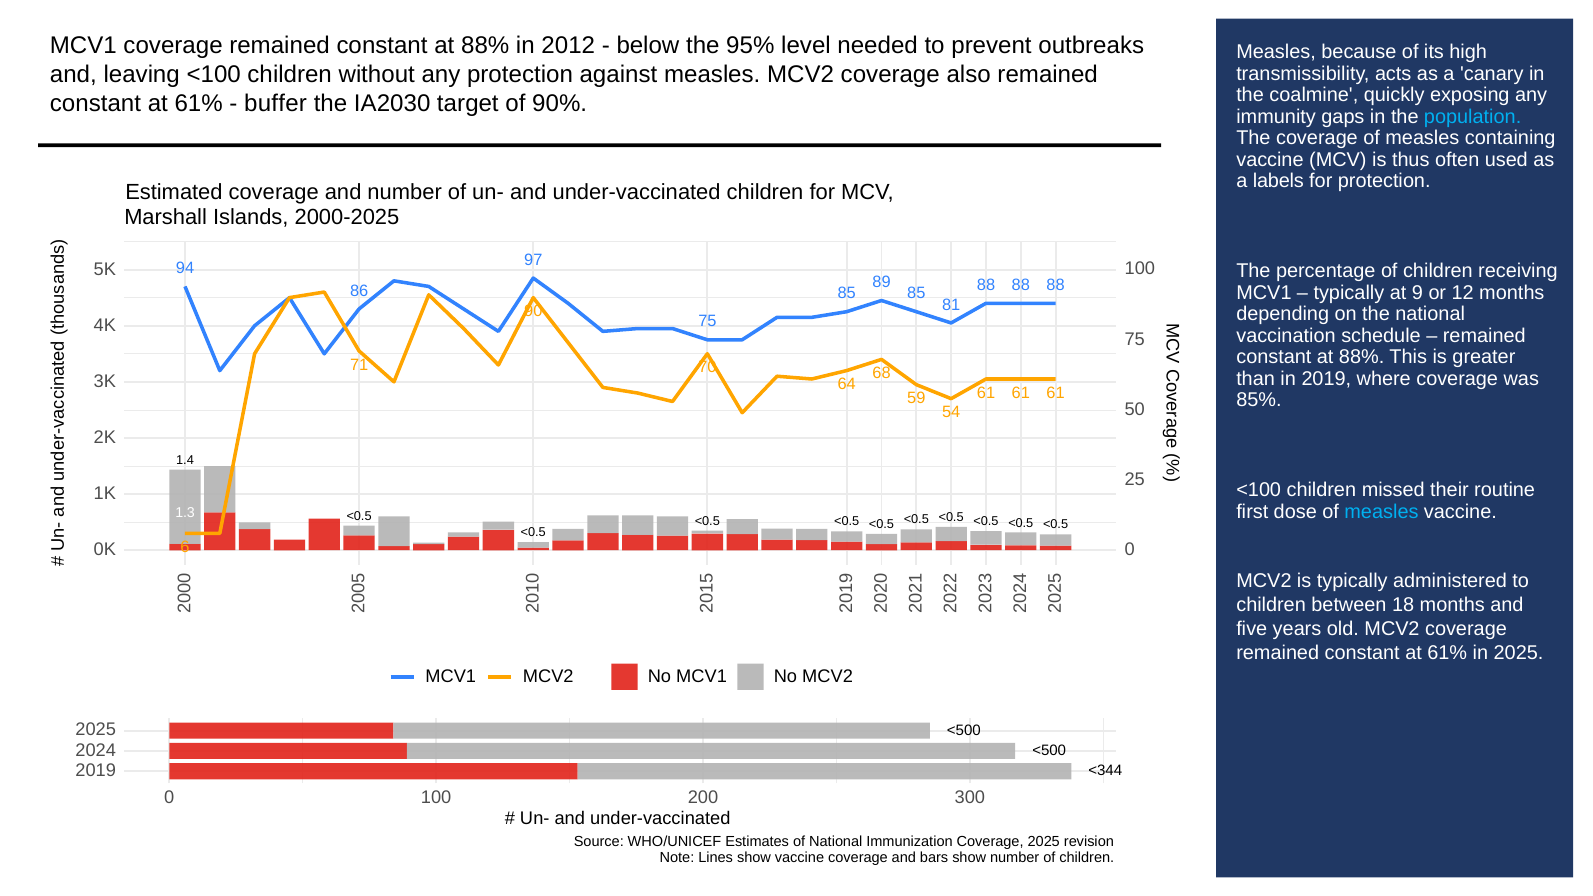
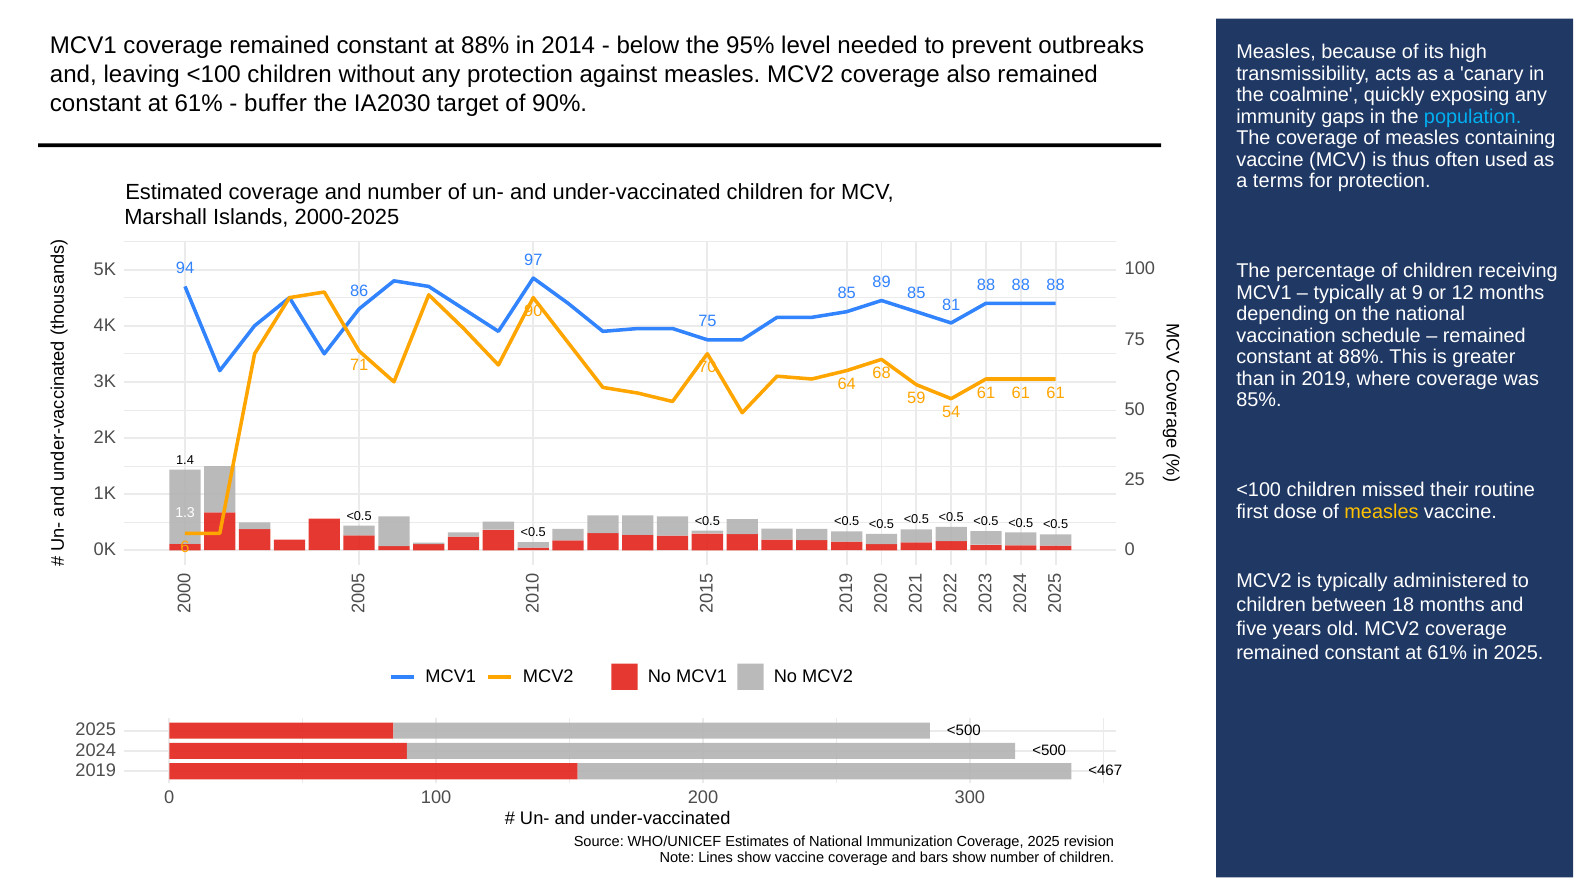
2012: 2012 -> 2014 (568, 46)
labels: labels -> terms (1278, 181)
measles colour: light blue -> yellow (1381, 512)
<344: <344 -> <467 (1105, 771)
